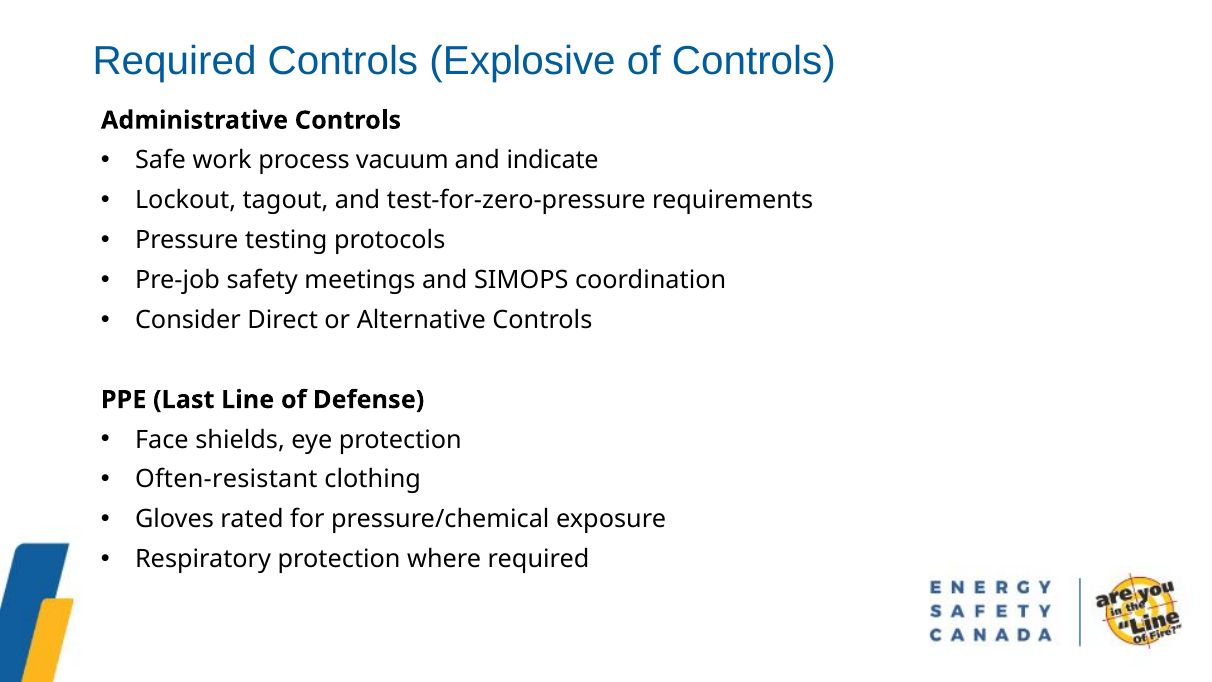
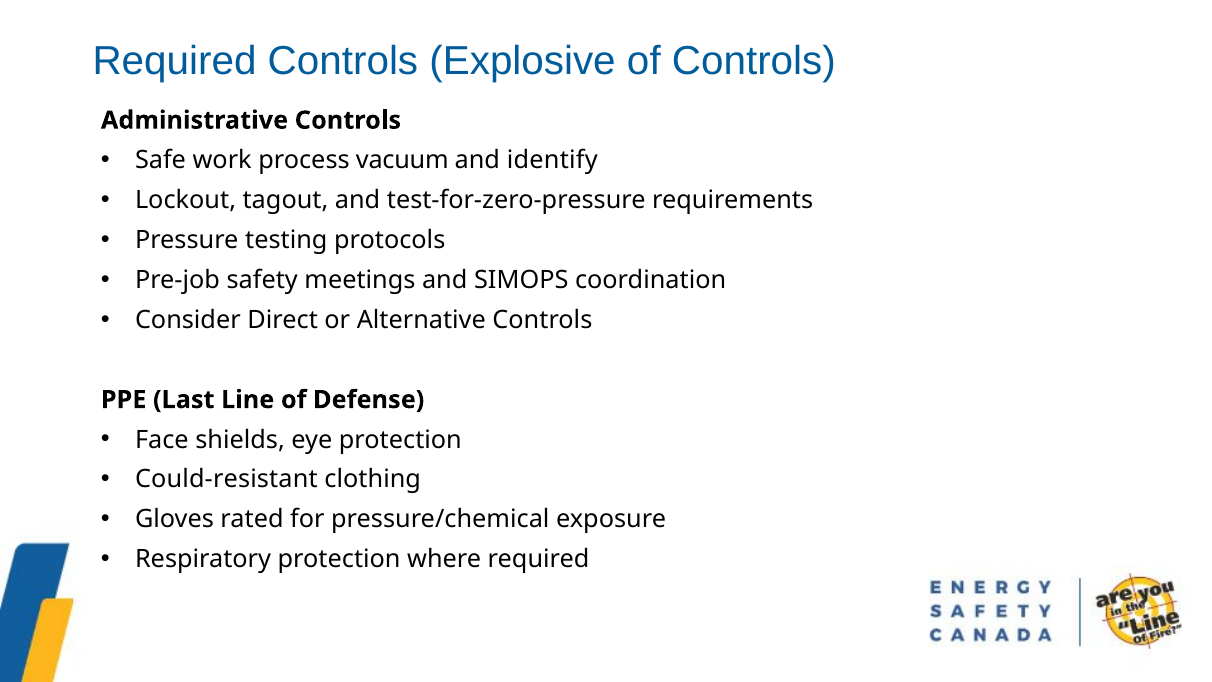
indicate: indicate -> identify (552, 160)
Often-resistant: Often-resistant -> Could-resistant (226, 479)
